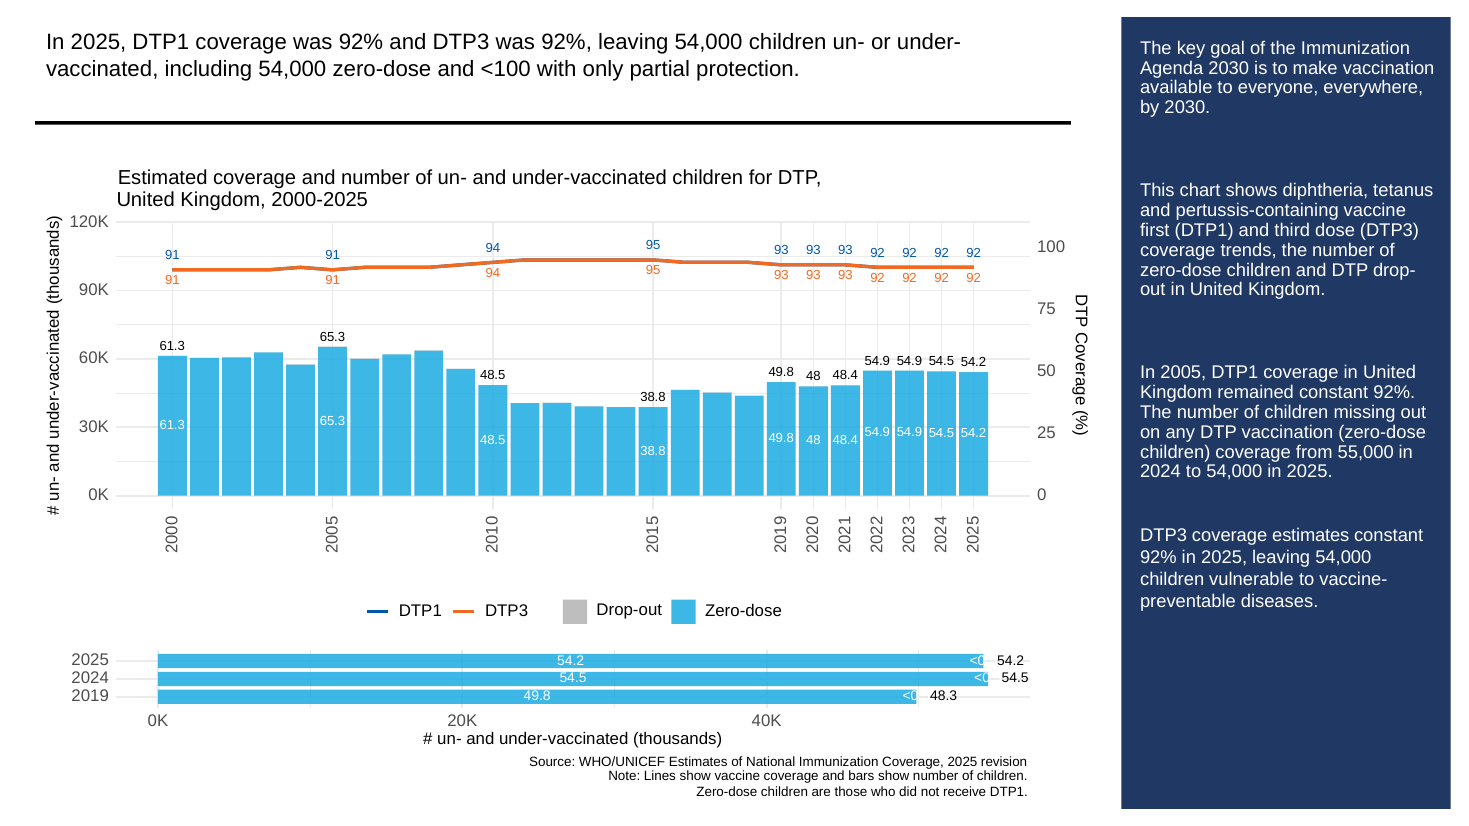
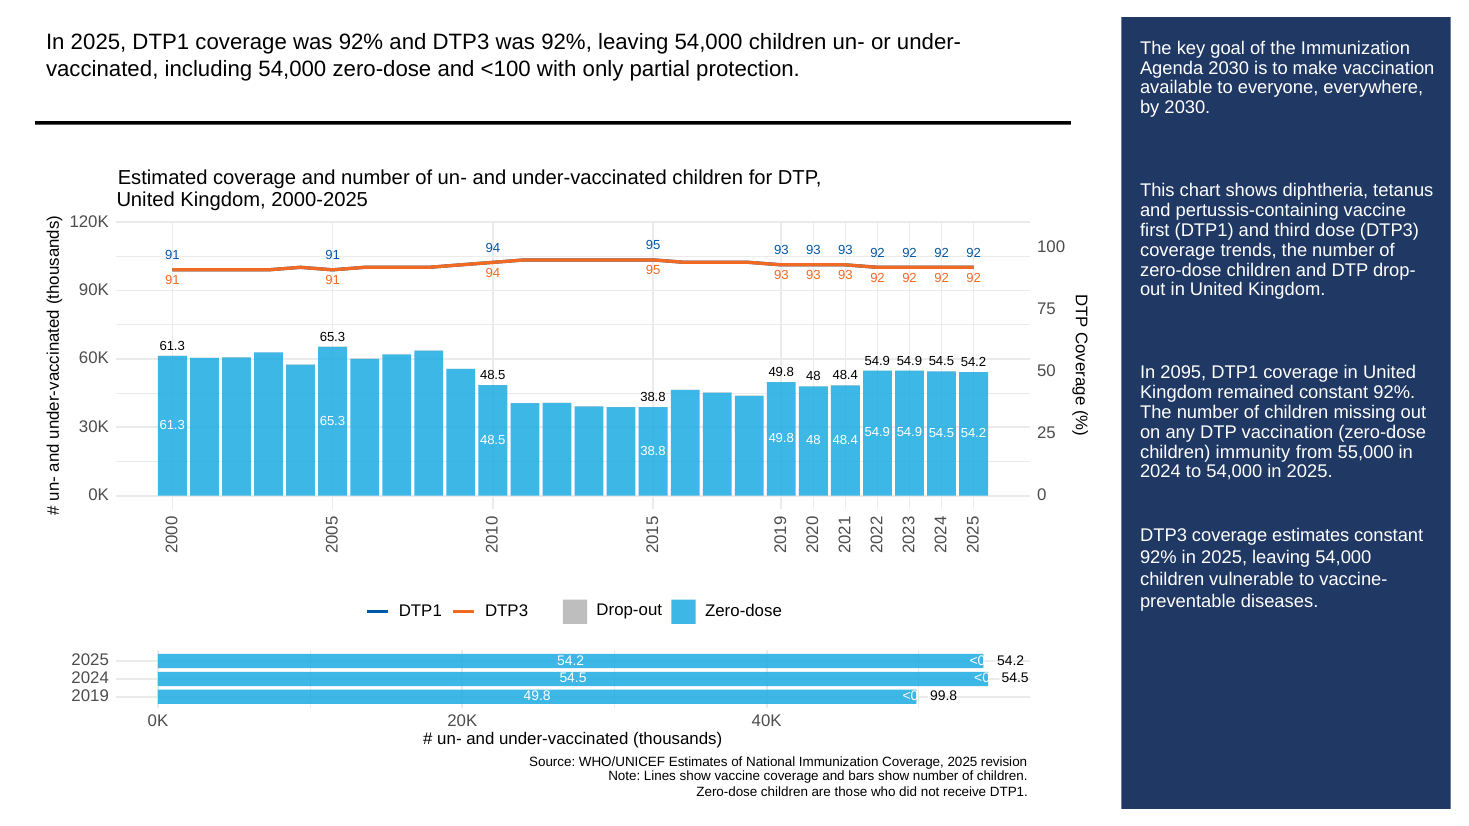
2005: 2005 -> 2095 (1183, 373)
children coverage: coverage -> immunity (1253, 452)
48.3: 48.3 -> 99.8 (944, 697)
